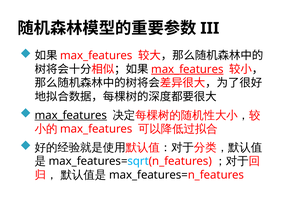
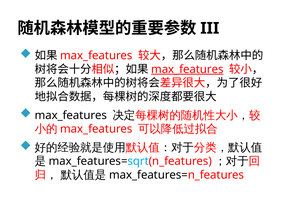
max_features underline: present -> none (71, 115)
